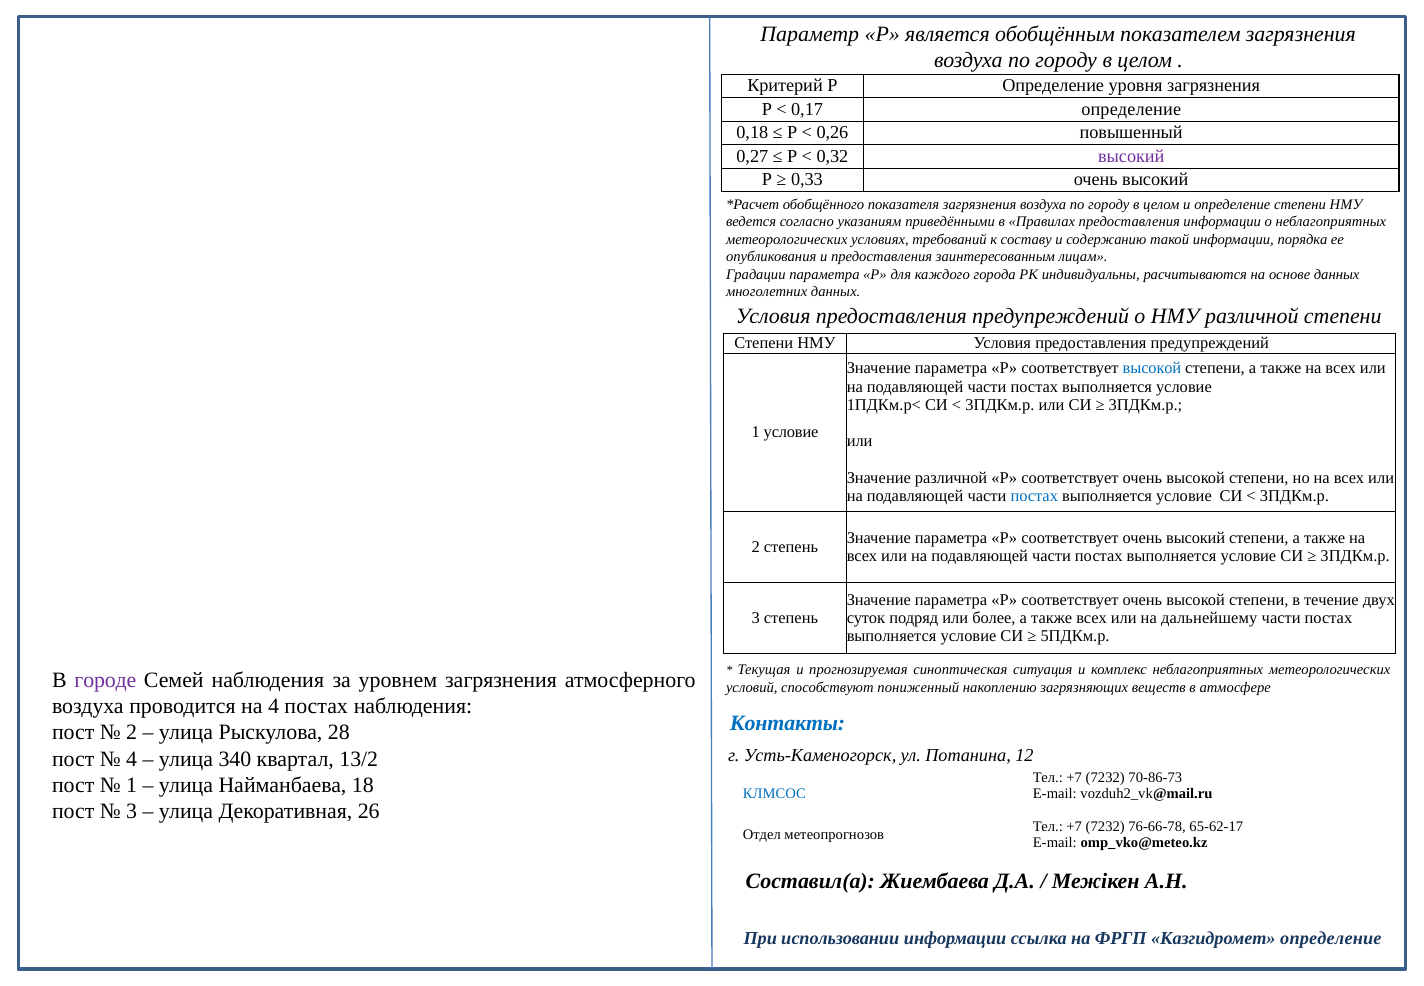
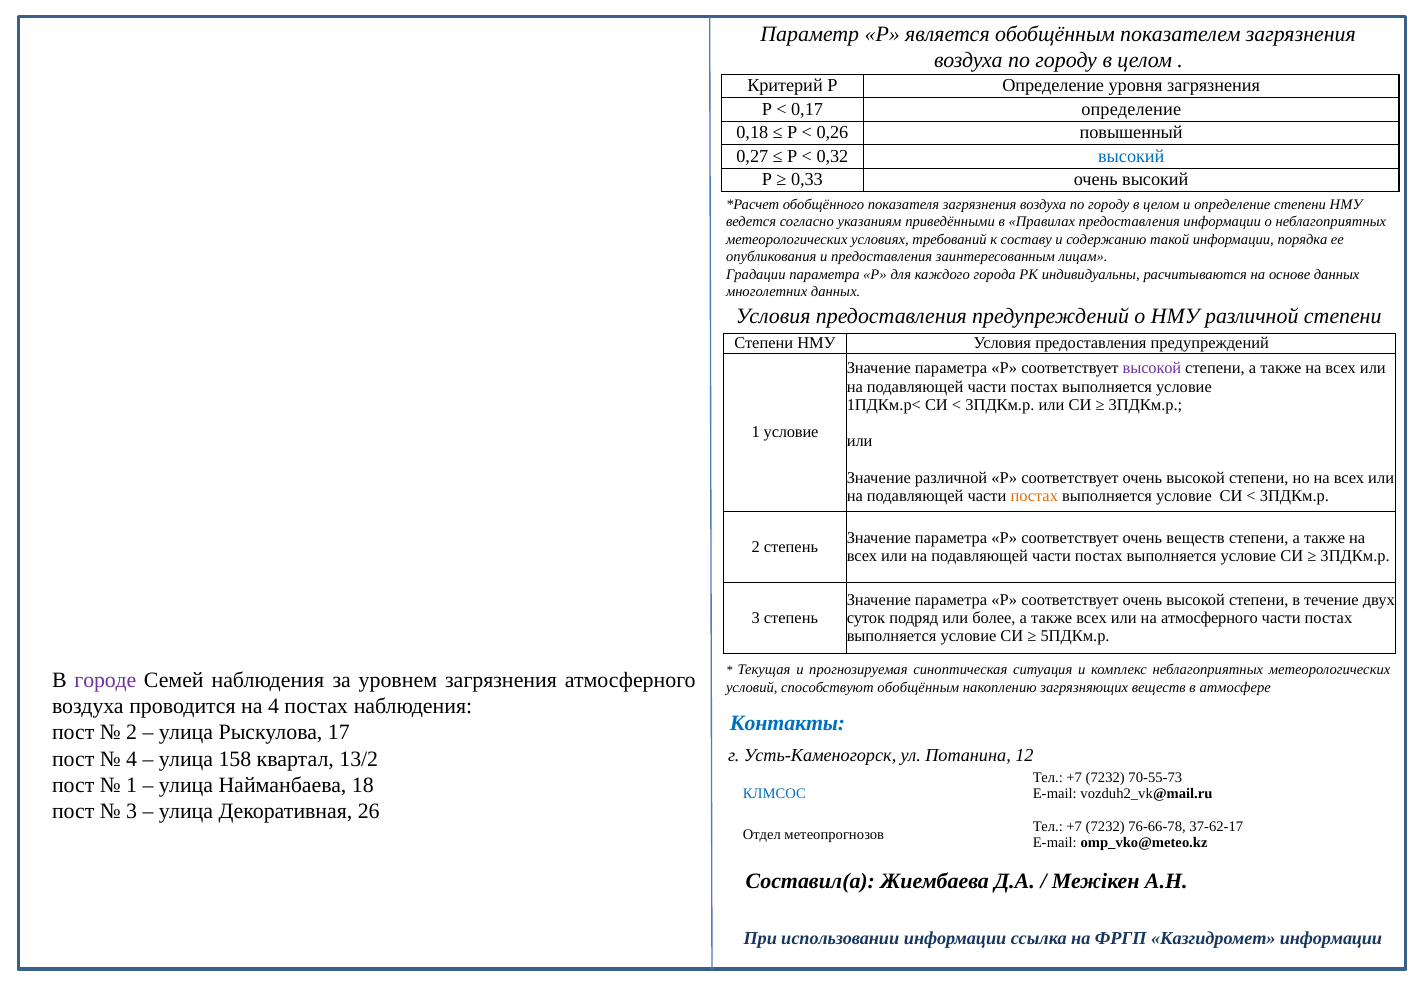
высокий colour: purple -> blue (1131, 156)
высокой colour: blue -> purple (1152, 368)
постах colour: blue -> orange (1034, 496)
соответствует очень высокий: высокий -> веществ (1196, 538)
на дальнейшему: дальнейшему -> атмосферного (1209, 618)
способствуют пониженный: пониженный -> обобщённым (918, 687)
28: 28 -> 17 (339, 732)
340: 340 -> 158 (235, 759)
70-86-73: 70-86-73 -> 70-55-73 (1155, 778)
65-62-17: 65-62-17 -> 37-62-17 (1216, 826)
Казгидромет определение: определение -> информации (1331, 939)
